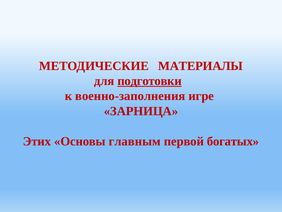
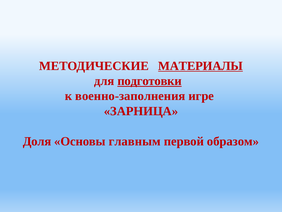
МАТЕРИАЛЫ underline: none -> present (201, 66)
Этих: Этих -> Доля (37, 141)
богатых: богатых -> образом (233, 141)
